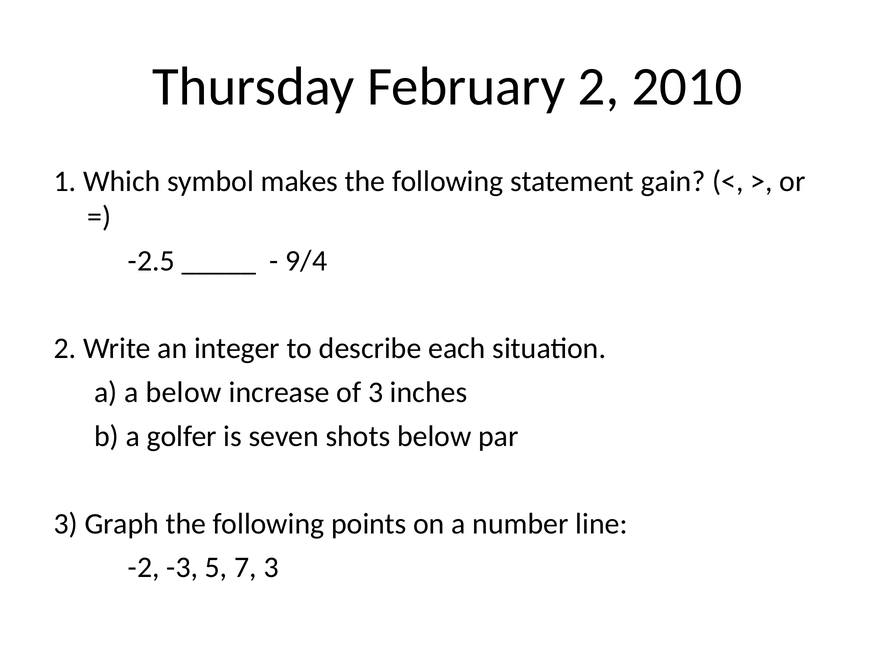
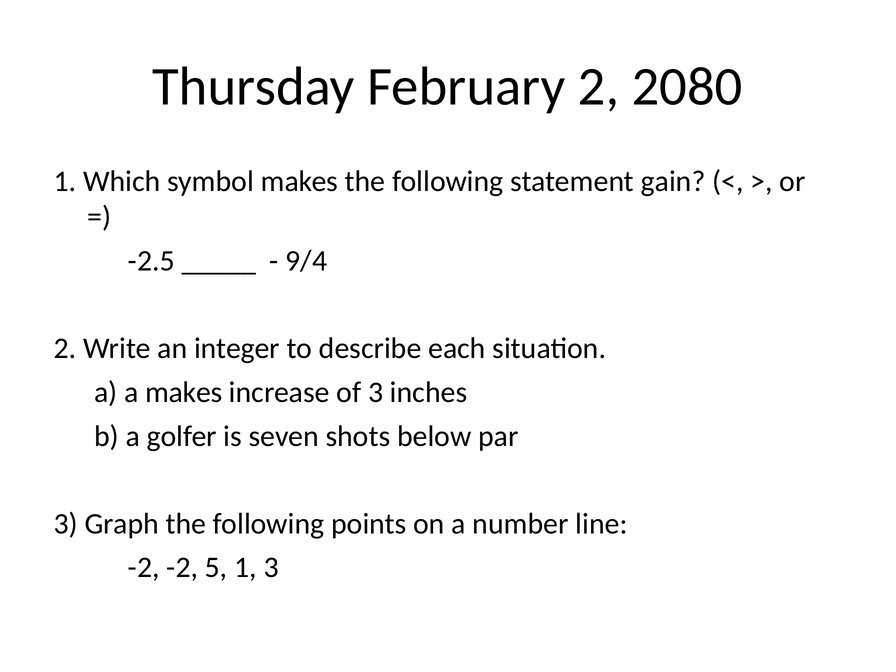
2010: 2010 -> 2080 (687, 87)
a below: below -> makes (184, 392)
-2 -3: -3 -> -2 (182, 568)
5 7: 7 -> 1 (245, 568)
